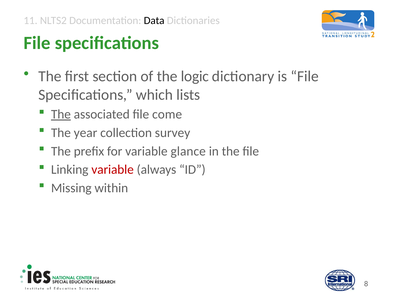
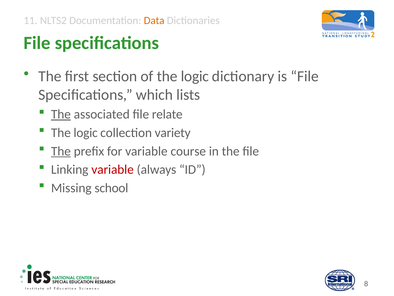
Data colour: black -> orange (154, 20)
come: come -> relate (167, 114)
year: year -> logic (86, 133)
survey: survey -> variety (173, 133)
The underline: none -> present (61, 151)
glance: glance -> course (188, 151)
within: within -> school (111, 188)
